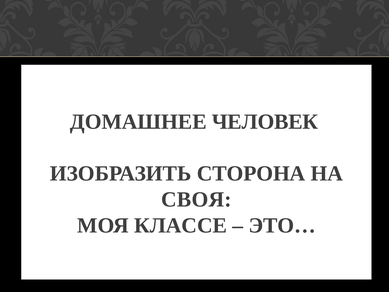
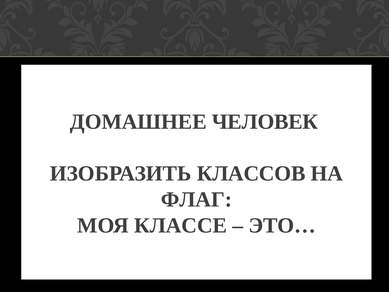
СТОРОНА: СТОРОНА -> КЛАССОВ (251, 173)
СВОЯ: СВОЯ -> ФЛАГ (196, 199)
